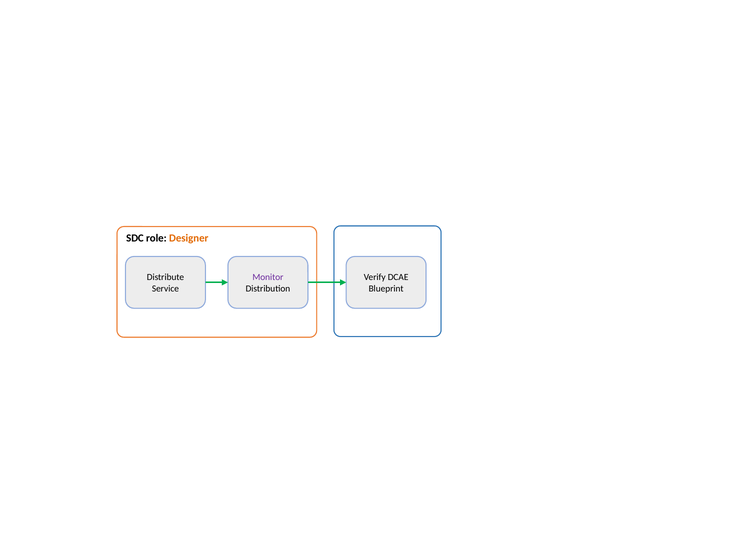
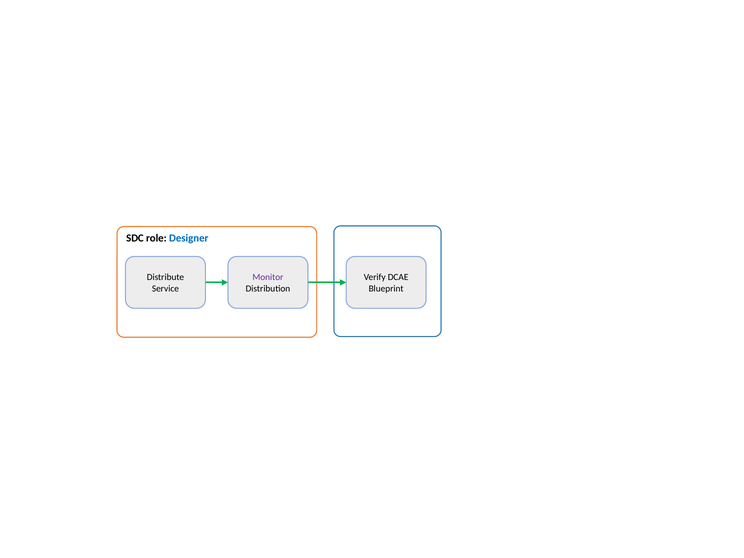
Designer colour: orange -> blue (189, 238)
